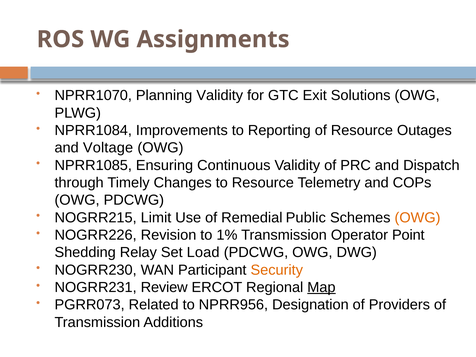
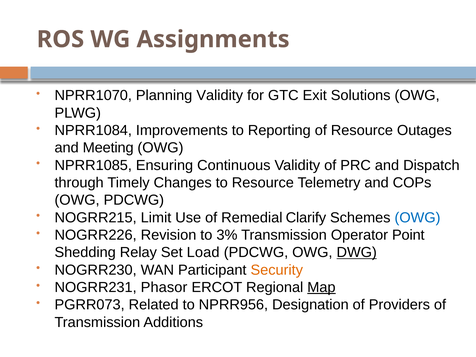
Voltage: Voltage -> Meeting (108, 148)
Public: Public -> Clarify (306, 218)
OWG colour: orange -> blue (418, 218)
1%: 1% -> 3% (227, 235)
DWG underline: none -> present (357, 252)
Review: Review -> Phasor (164, 287)
